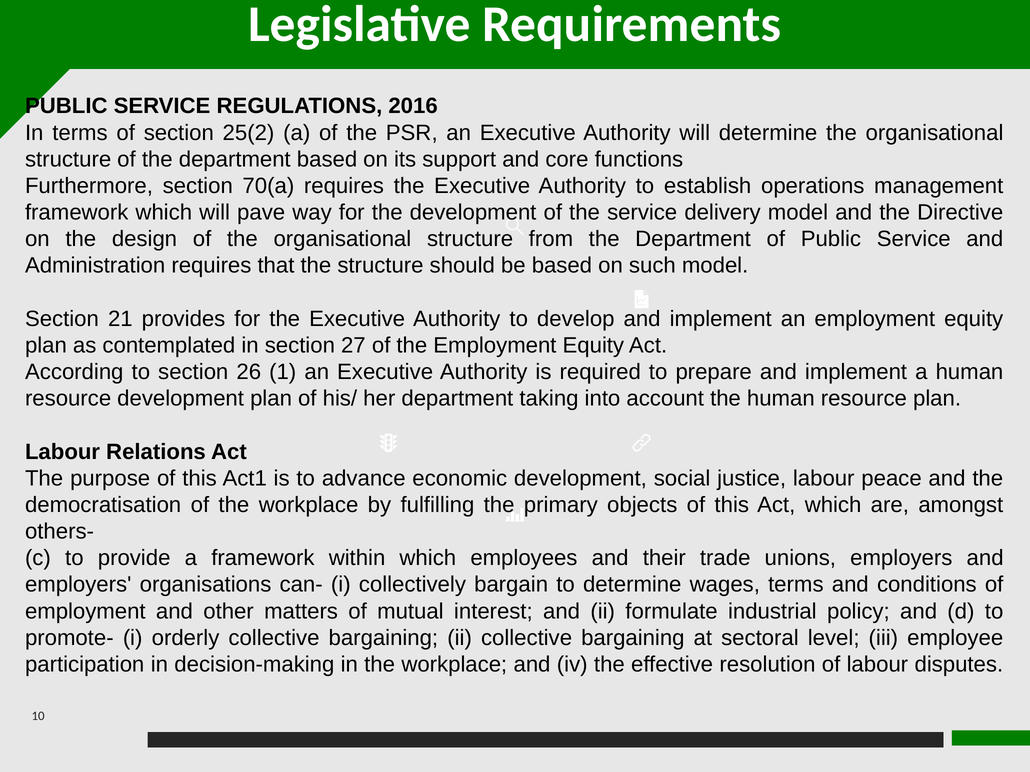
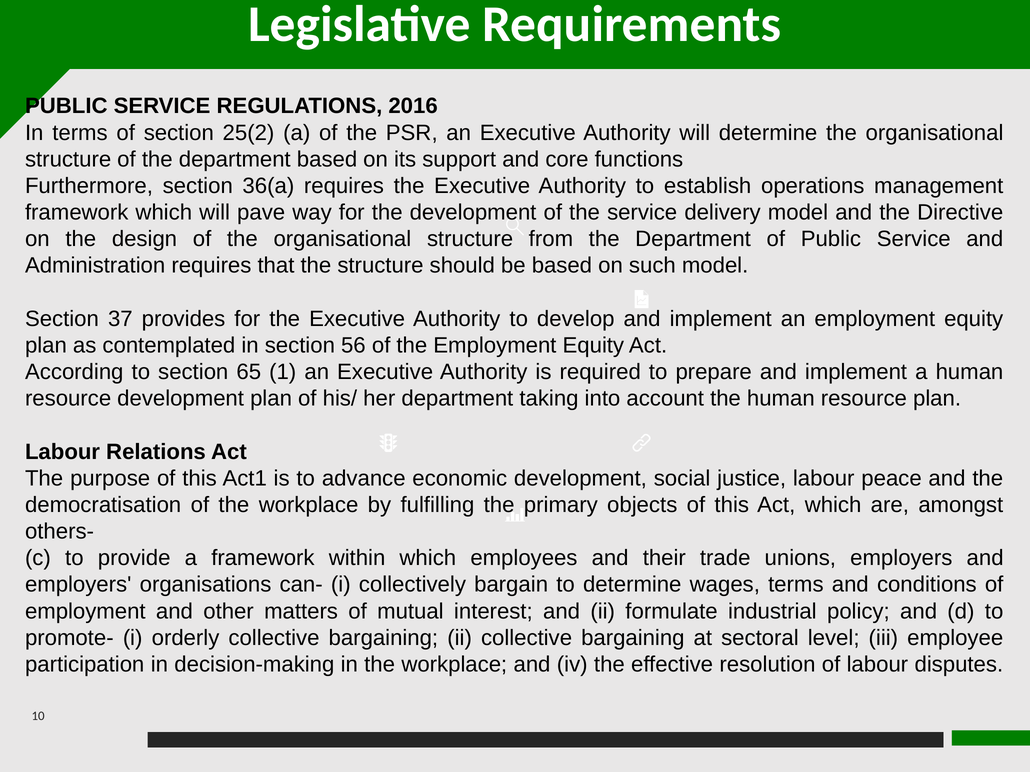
70(a: 70(a -> 36(a (268, 186)
21: 21 -> 37 (120, 319)
27: 27 -> 56 (353, 346)
26: 26 -> 65 (249, 372)
